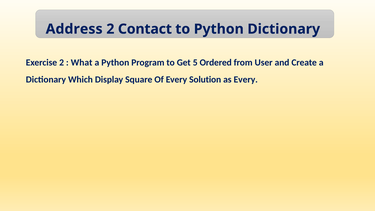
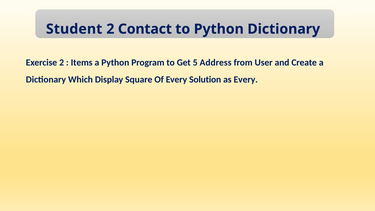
Address: Address -> Student (74, 29)
What: What -> Items (82, 63)
Ordered: Ordered -> Address (216, 63)
